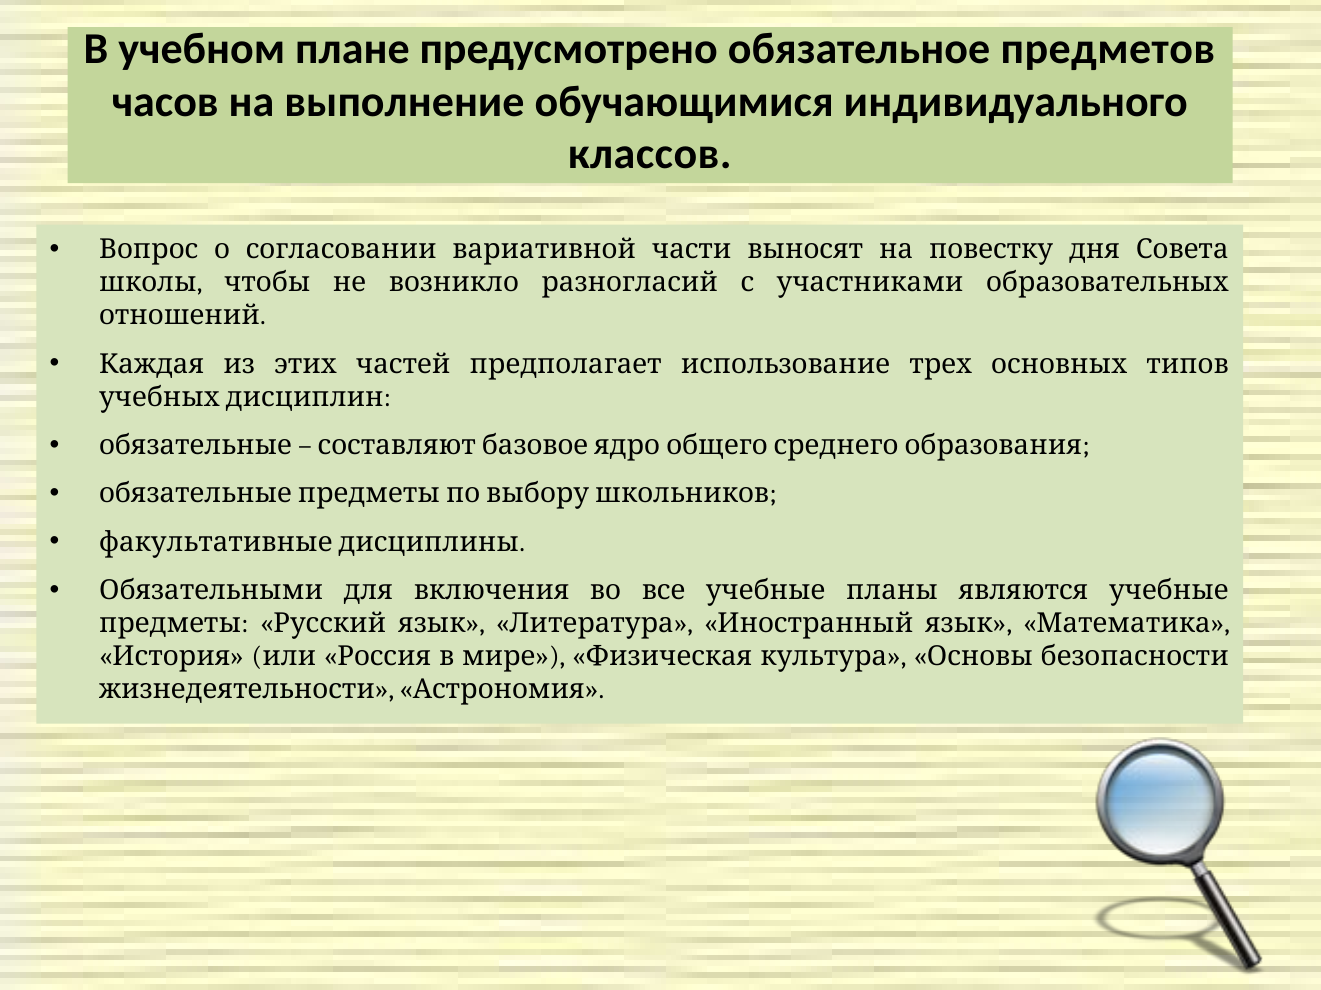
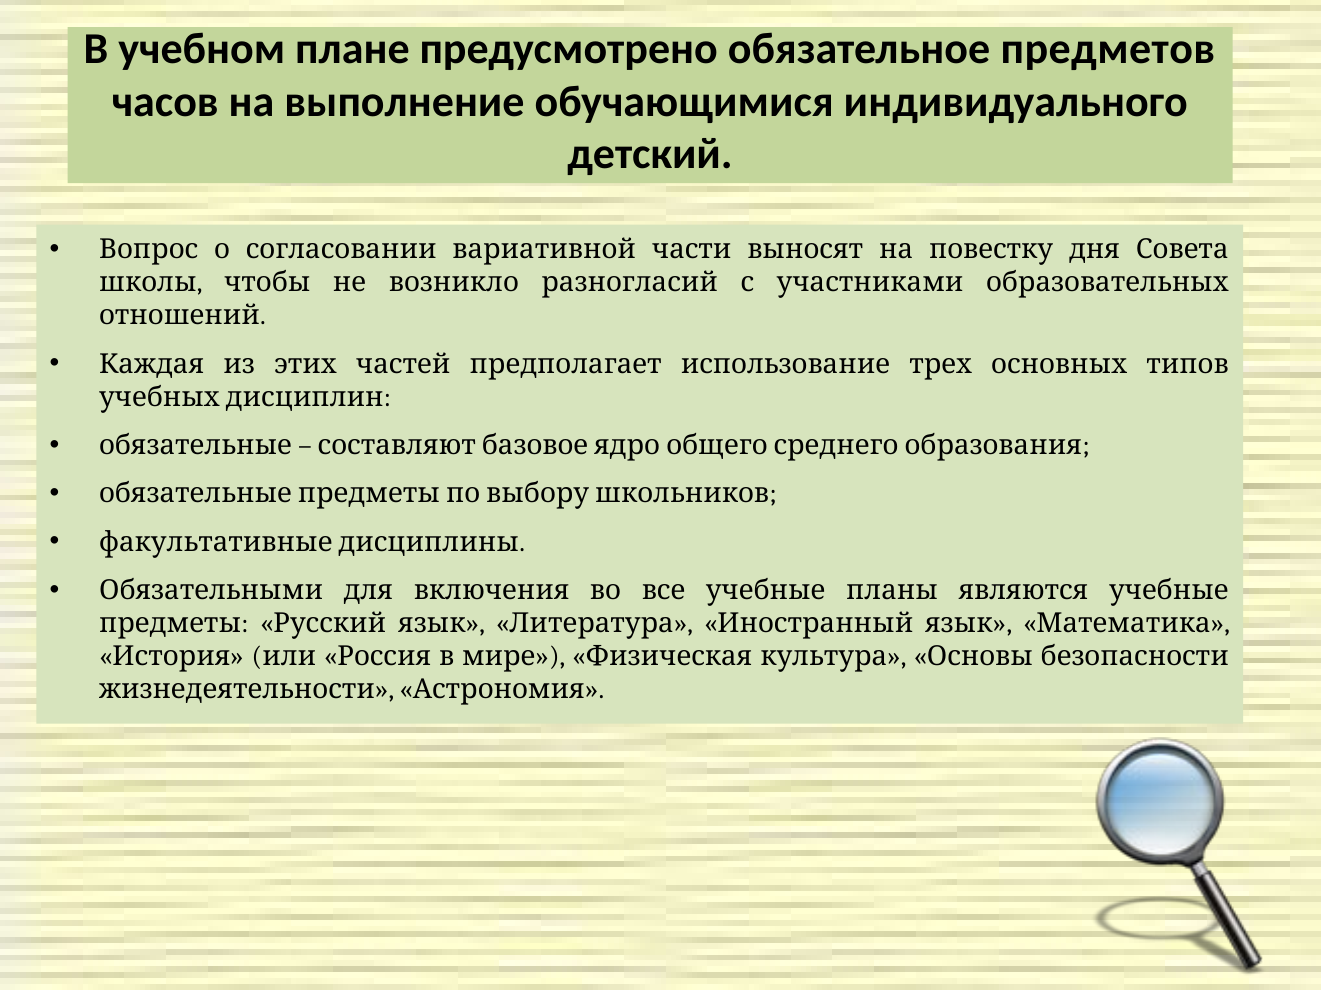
классов: классов -> детский (650, 155)
